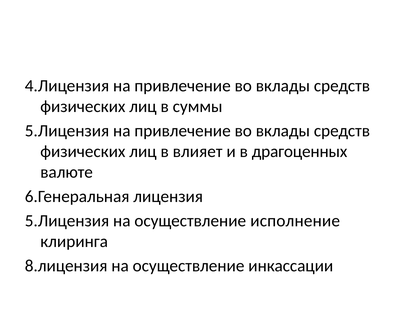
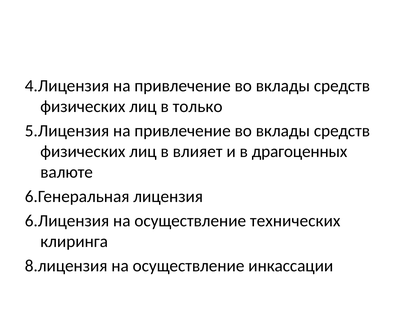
суммы: суммы -> только (198, 107)
5.Лицензия: 5.Лицензия -> 6.Лицензия (67, 221)
исполнение: исполнение -> технических (295, 221)
